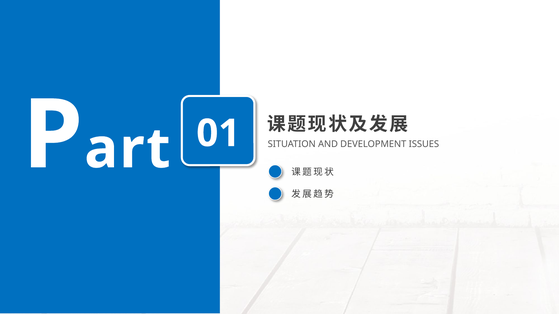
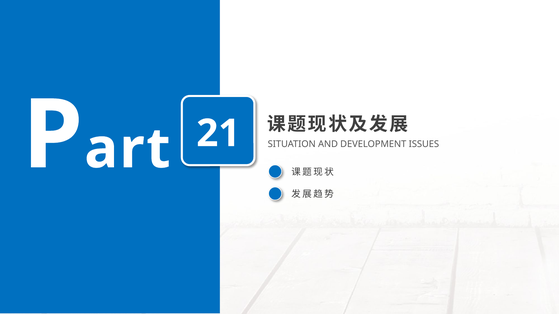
01: 01 -> 21 (218, 134)
